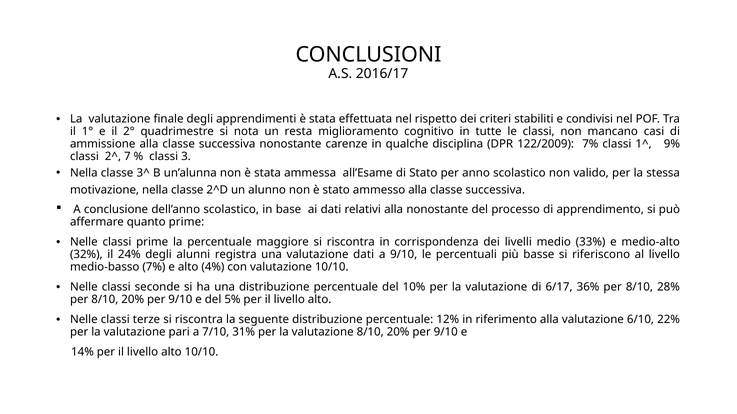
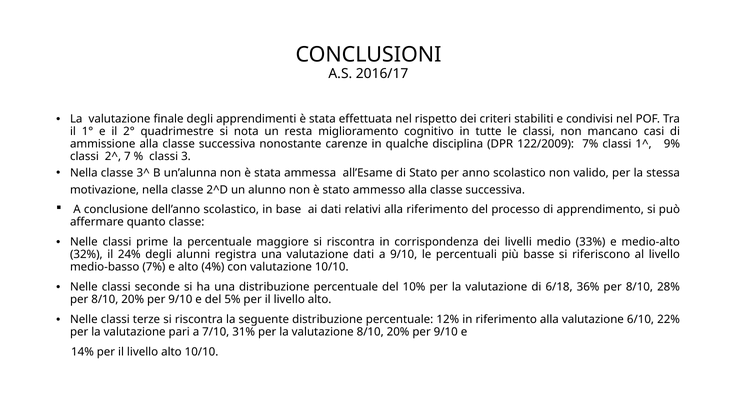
alla nonostante: nonostante -> riferimento (437, 210)
quanto prime: prime -> classe (187, 222)
6/17: 6/17 -> 6/18 (559, 288)
